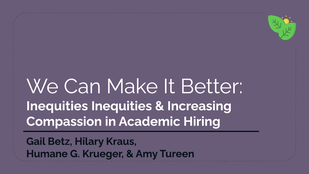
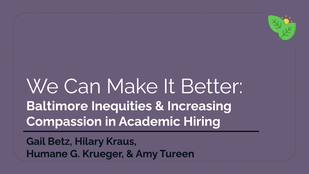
Inequities: Inequities -> Baltimore (57, 106)
